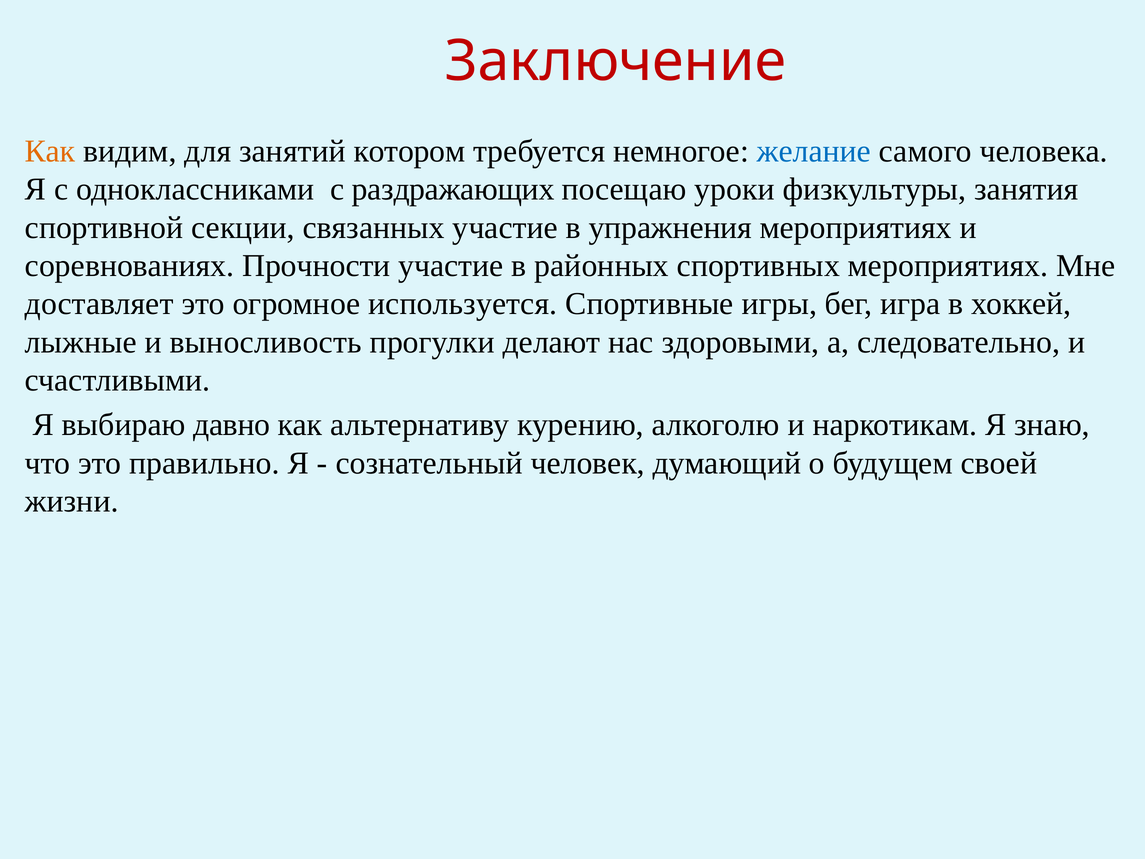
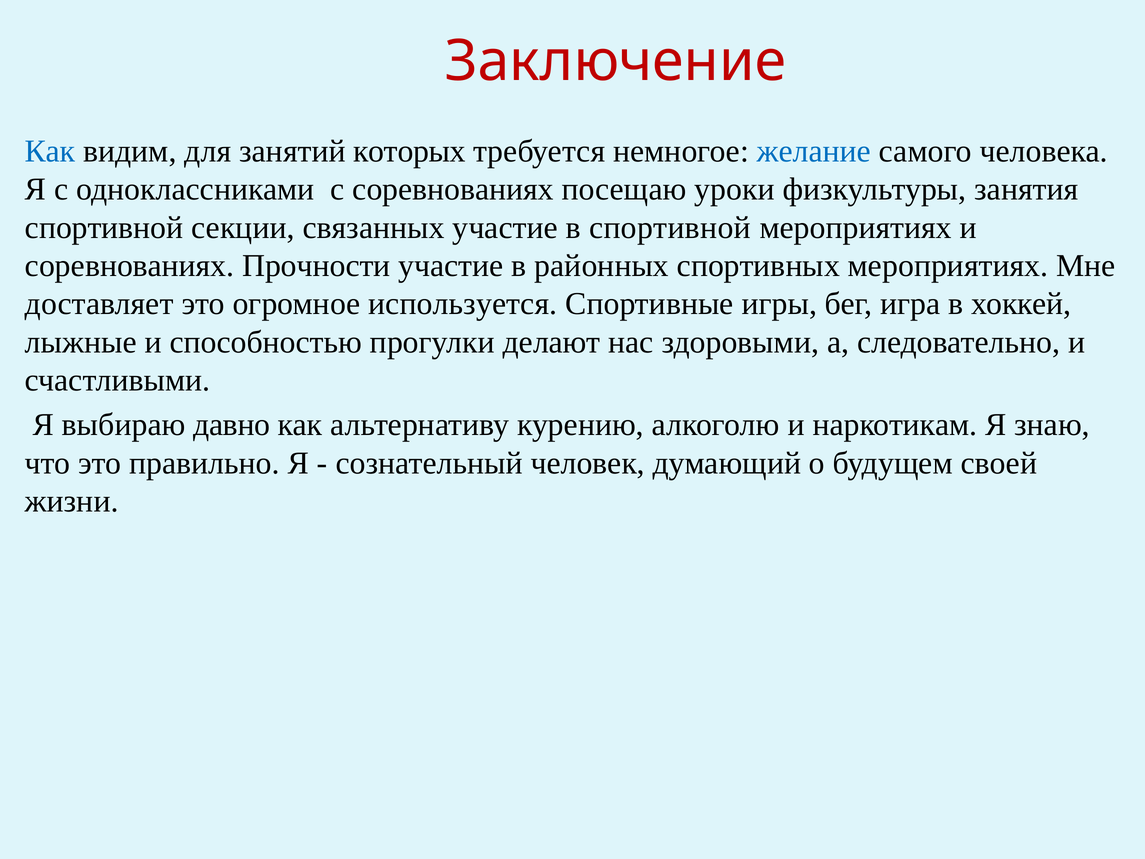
Как colour: orange -> blue (50, 151)
котором: котором -> которых (409, 151)
с раздражающих: раздражающих -> соревнованиях (453, 189)
в упражнения: упражнения -> спортивной (670, 227)
выносливость: выносливость -> способностью (266, 342)
